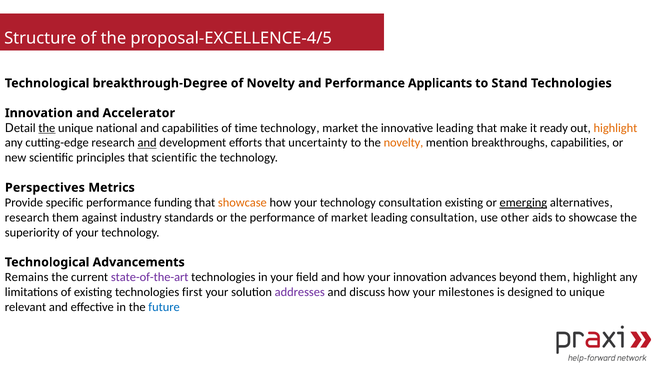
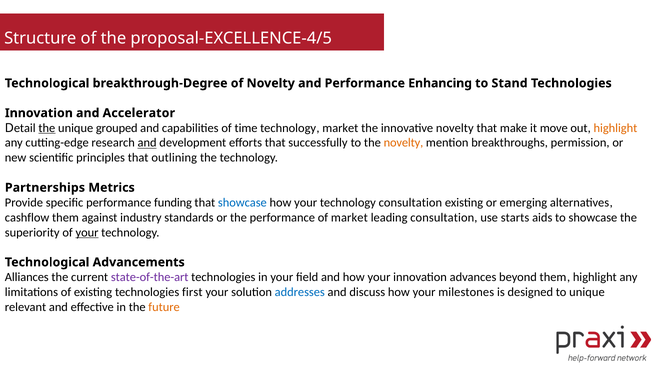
Applicants: Applicants -> Enhancing (440, 83)
national: national -> grouped (117, 128)
innovative leading: leading -> novelty (455, 128)
ready: ready -> move (554, 128)
uncertainty: uncertainty -> successfully (318, 143)
breakthroughs capabilities: capabilities -> permission (580, 143)
that scientific: scientific -> outlining (174, 158)
Perspectives: Perspectives -> Partnerships (45, 188)
showcase colour: orange -> blue (242, 203)
emerging underline: present -> none (523, 203)
research: research -> cashflow (27, 217)
other: other -> starts (515, 217)
your underline: none -> present (87, 232)
Remains: Remains -> Alliances (27, 277)
addresses colour: purple -> blue (300, 292)
future colour: blue -> orange (164, 307)
